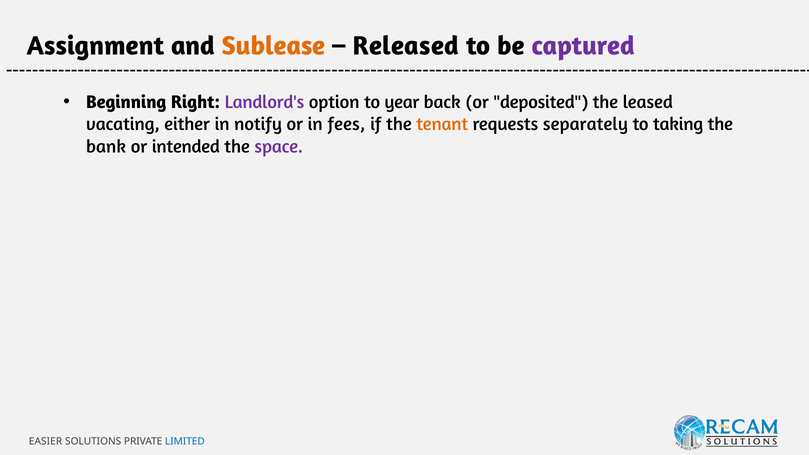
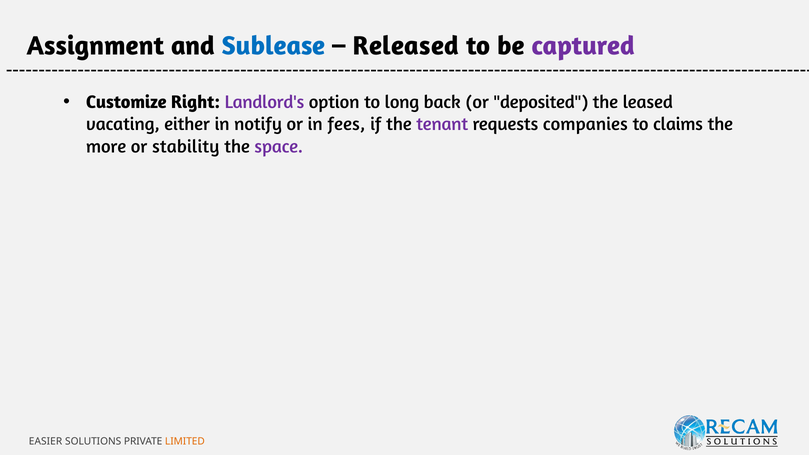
Sublease colour: orange -> blue (274, 46)
Beginning: Beginning -> Customize (126, 102)
year: year -> long (402, 102)
tenant colour: orange -> purple (442, 124)
separately: separately -> companies (585, 124)
taking: taking -> claims (678, 124)
bank: bank -> more (106, 147)
intended: intended -> stability (186, 147)
LIMITED colour: blue -> orange (185, 442)
